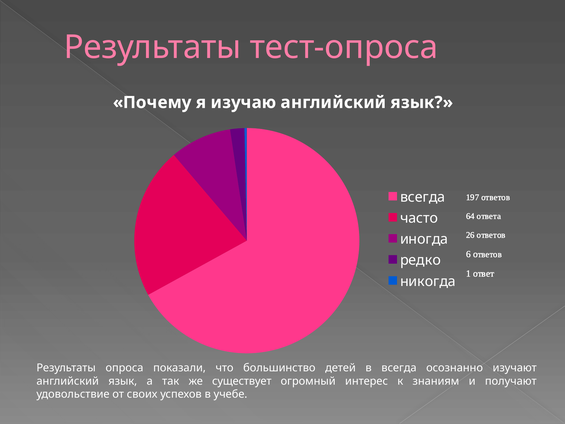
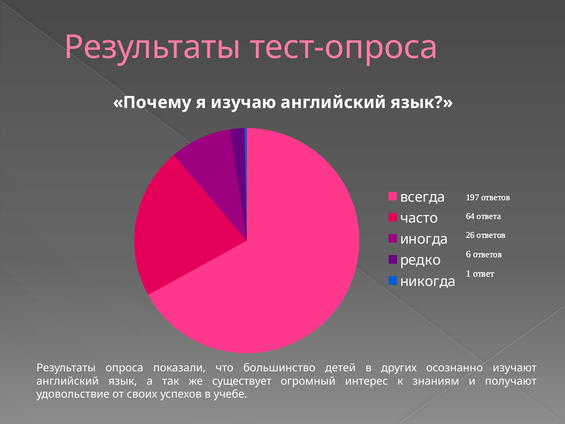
в всегда: всегда -> других (399, 368)
